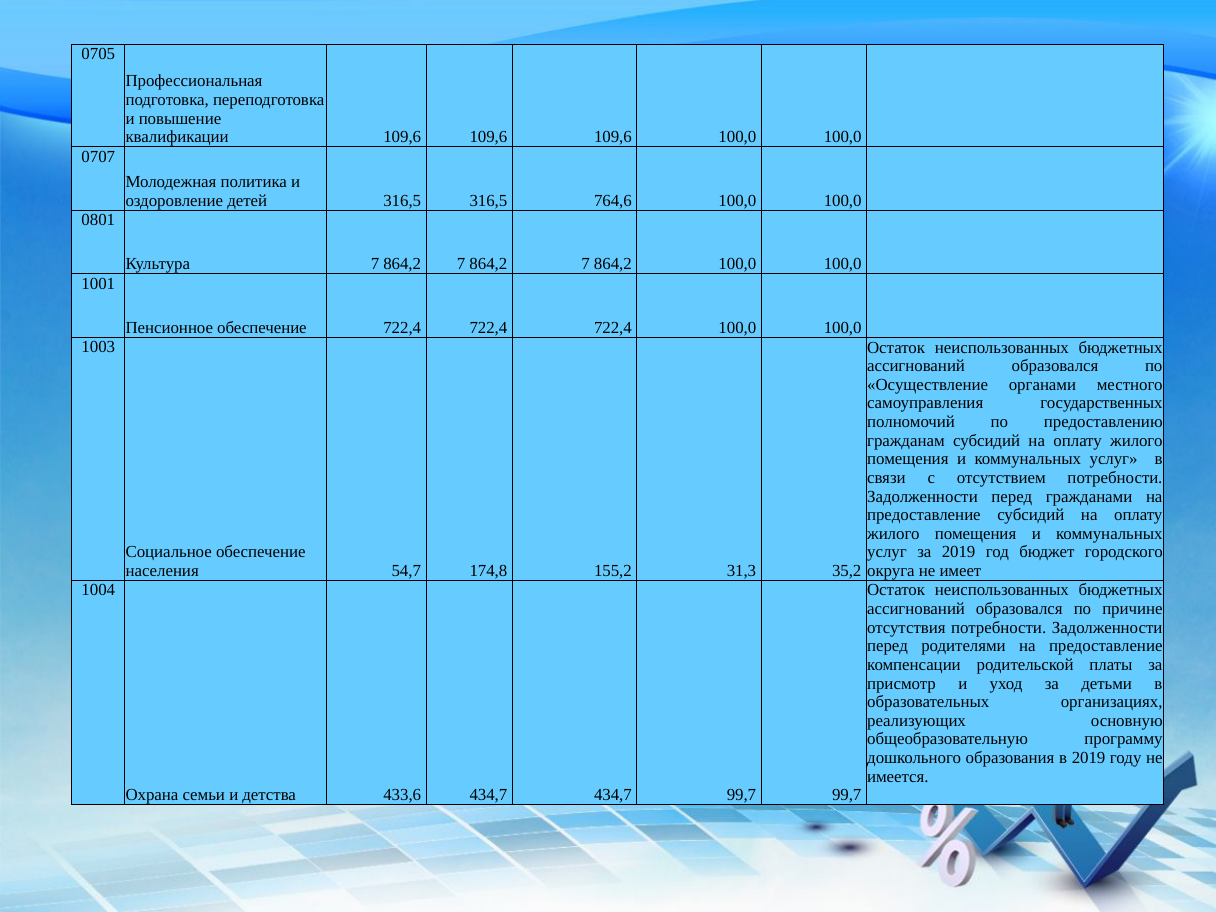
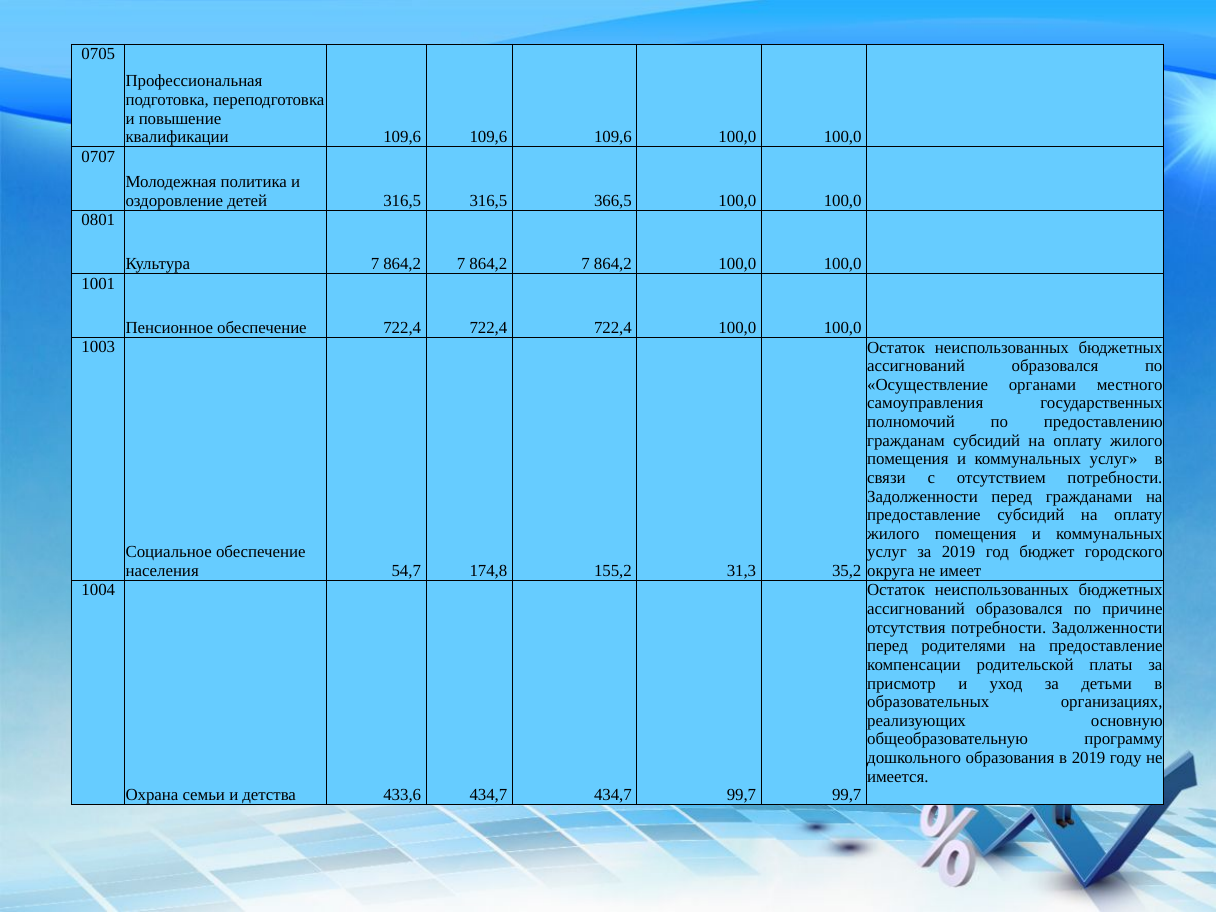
764,6: 764,6 -> 366,5 (613, 201)
